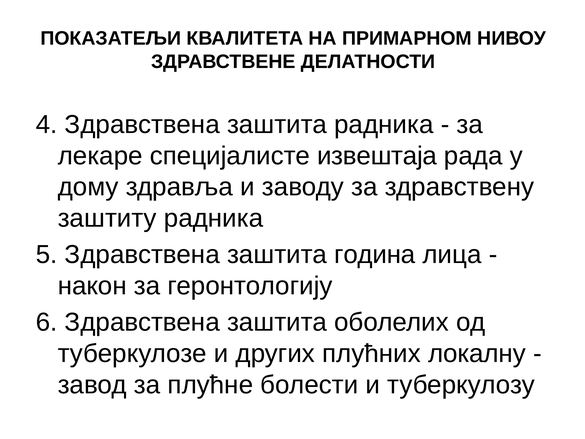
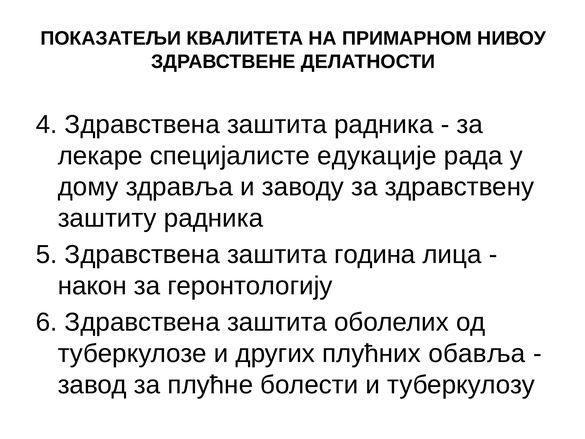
извештаја: извештаја -> едукације (377, 156)
локалну: локалну -> обавља (477, 353)
